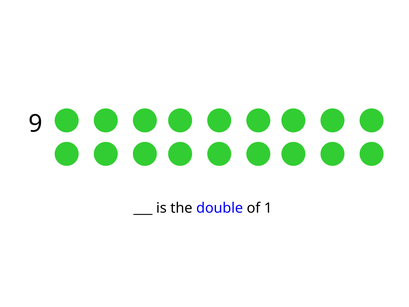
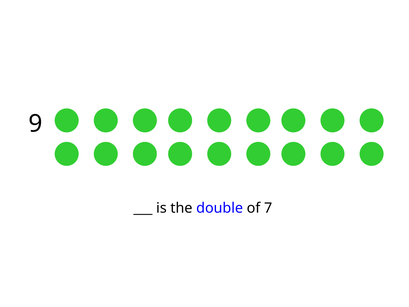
1: 1 -> 7 (268, 208)
